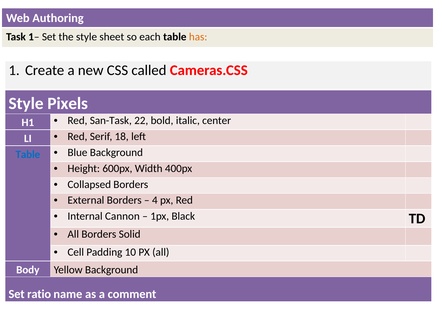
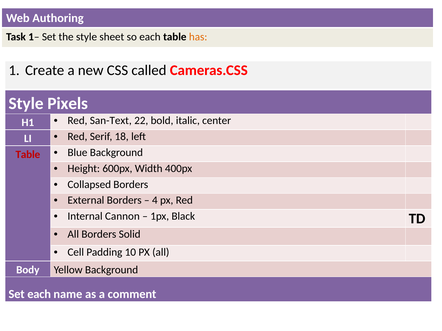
San-Task: San-Task -> San-Text (111, 121)
Table colour: blue -> red (28, 155)
Set ratio: ratio -> each (39, 295)
